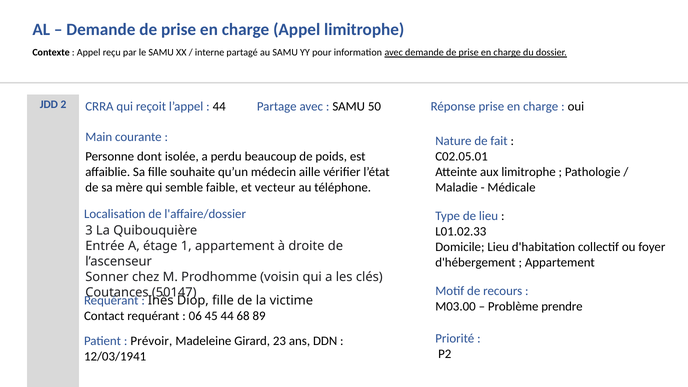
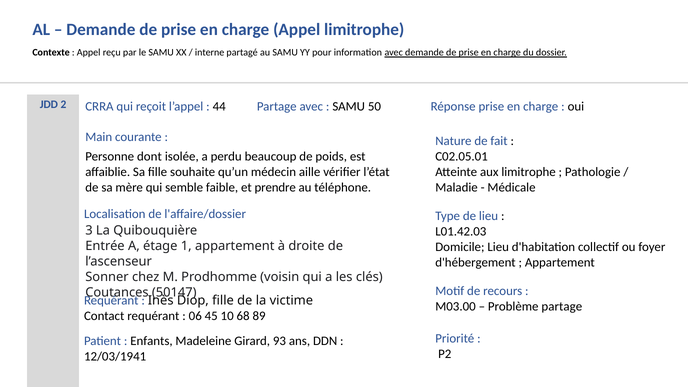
vecteur: vecteur -> prendre (275, 187)
L01.02.33: L01.02.33 -> L01.42.03 (461, 231)
Problème prendre: prendre -> partage (562, 307)
45 44: 44 -> 10 (227, 316)
Prévoir: Prévoir -> Enfants (151, 341)
23: 23 -> 93 (279, 341)
